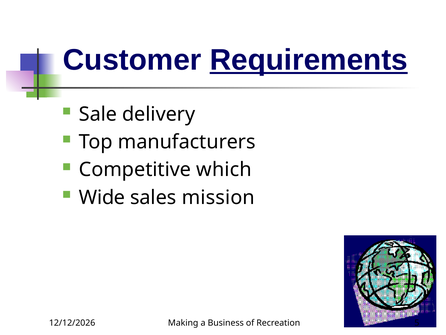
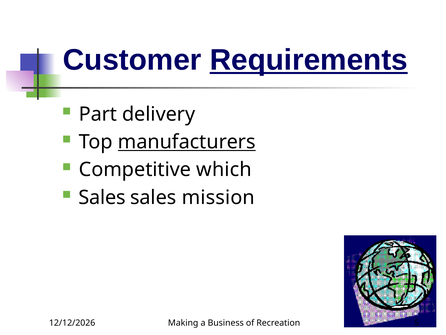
Sale: Sale -> Part (98, 114)
manufacturers underline: none -> present (187, 142)
Wide: Wide -> Sales (102, 197)
